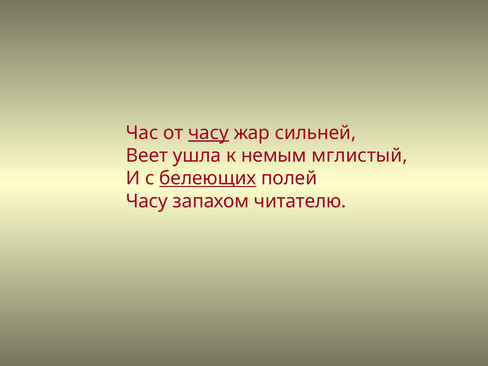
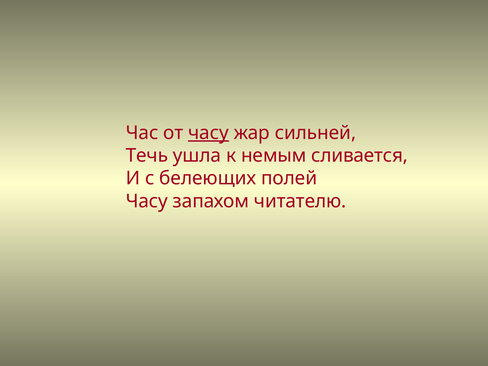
Веет: Веет -> Течь (147, 156)
мглистый: мглистый -> сливается (360, 156)
белеющих underline: present -> none (208, 178)
